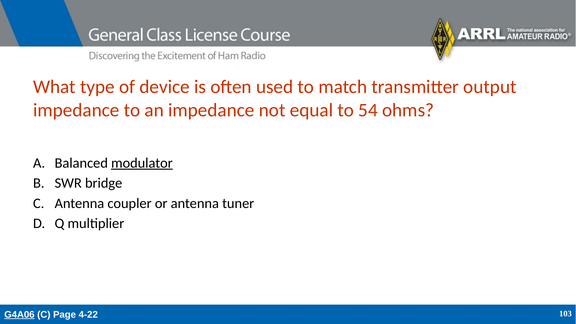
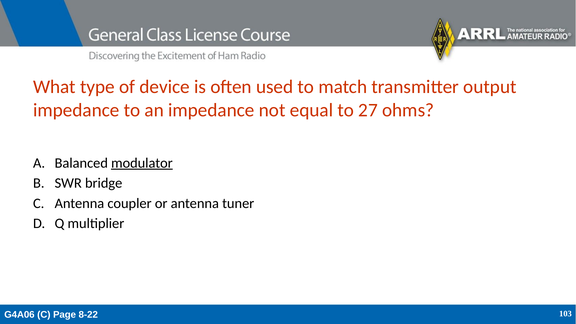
54: 54 -> 27 (368, 110)
G4A06 underline: present -> none (19, 315)
4-22: 4-22 -> 8-22 (88, 315)
